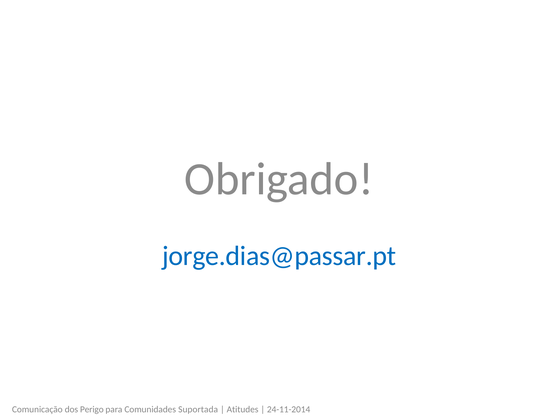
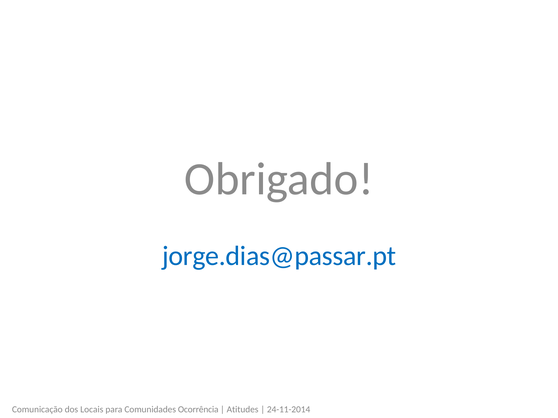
Perigo: Perigo -> Locais (92, 410)
Suportada: Suportada -> Ocorrência (198, 410)
